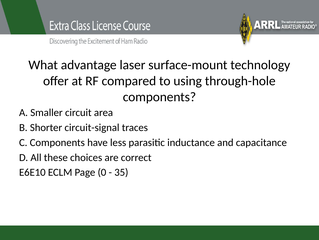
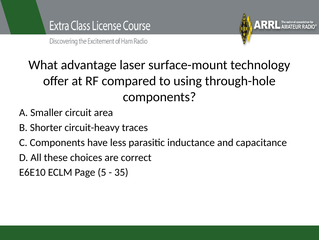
circuit-signal: circuit-signal -> circuit-heavy (92, 127)
0: 0 -> 5 (102, 172)
